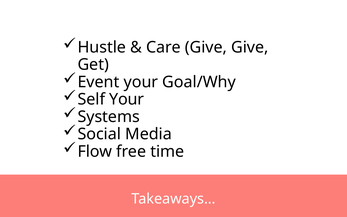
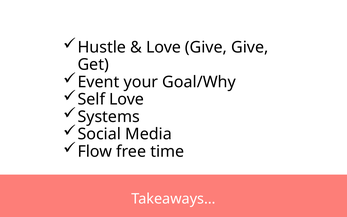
Care: Care -> Love (163, 47)
Self Your: Your -> Love (127, 99)
